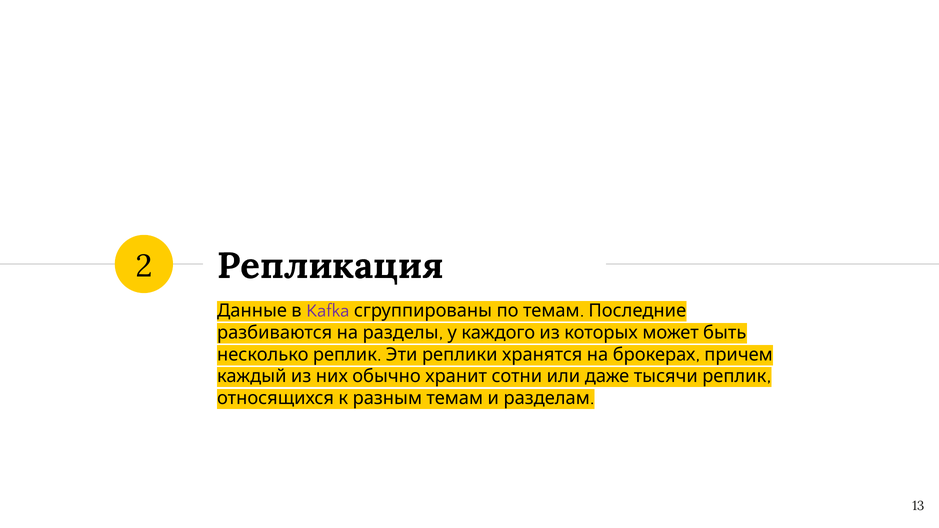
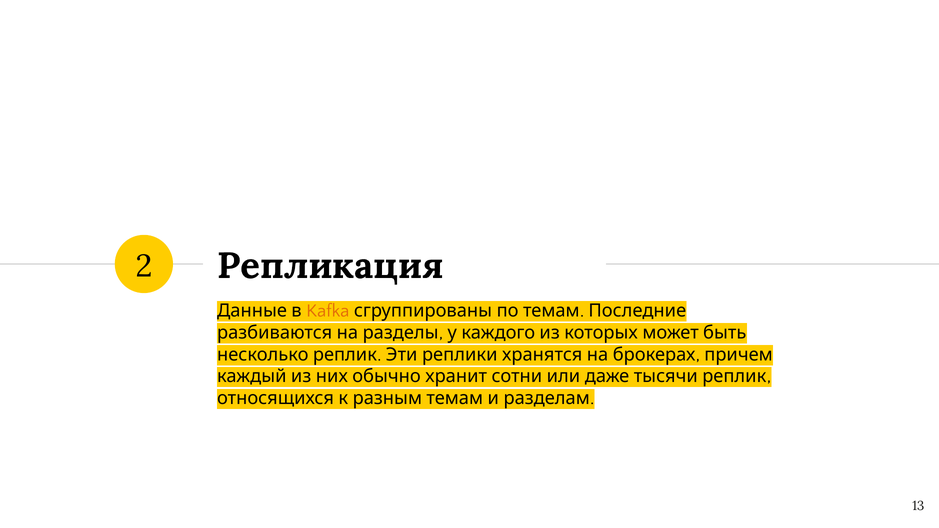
Kafka colour: purple -> orange (328, 311)
